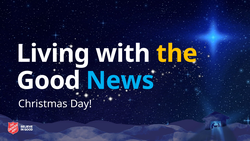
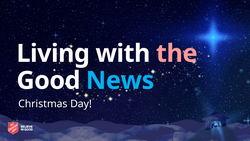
the colour: yellow -> pink (177, 53)
